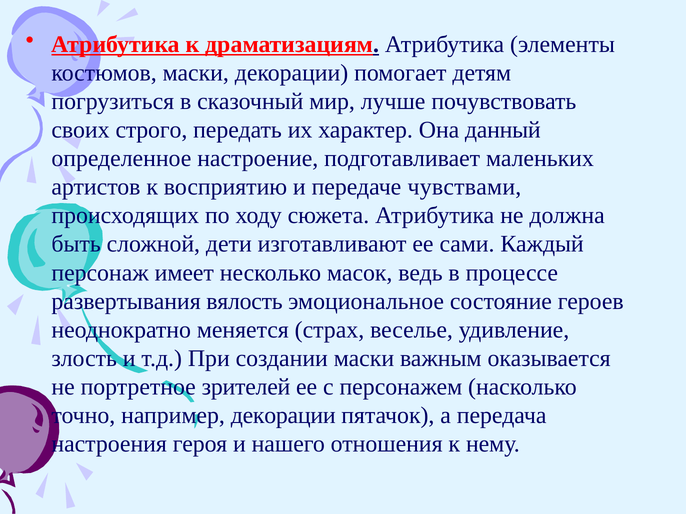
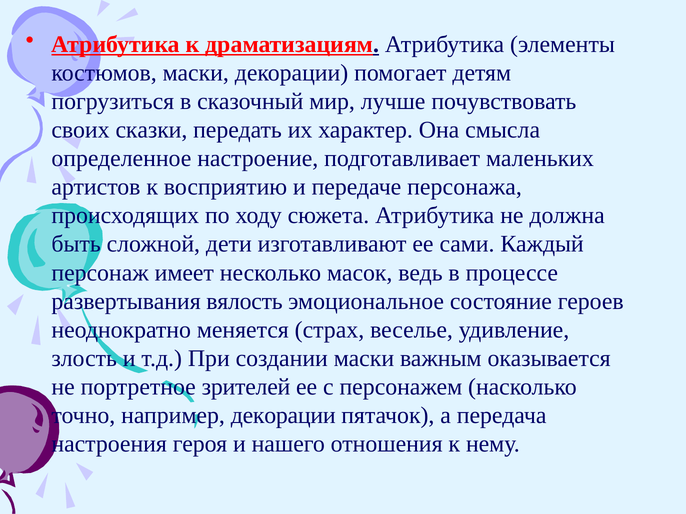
строго: строго -> сказки (151, 130)
данный: данный -> смысла (503, 130)
чувствами: чувствами -> персонажа (465, 187)
